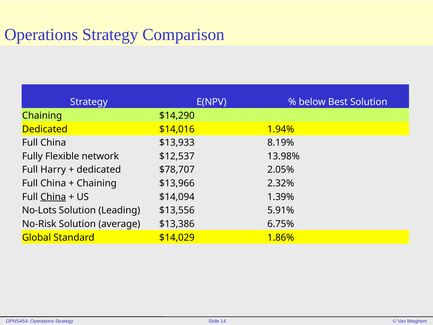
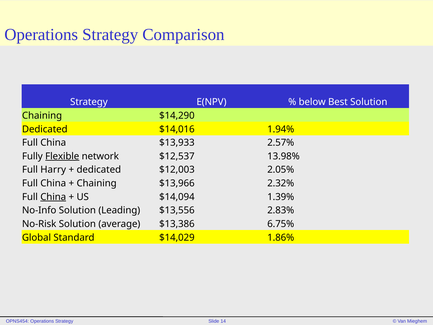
8.19%: 8.19% -> 2.57% (281, 143)
Flexible underline: none -> present (62, 156)
$78,707: $78,707 -> $12,003 (177, 170)
No-Lots: No-Lots -> No-Info (39, 210)
5.91%: 5.91% -> 2.83% (281, 210)
